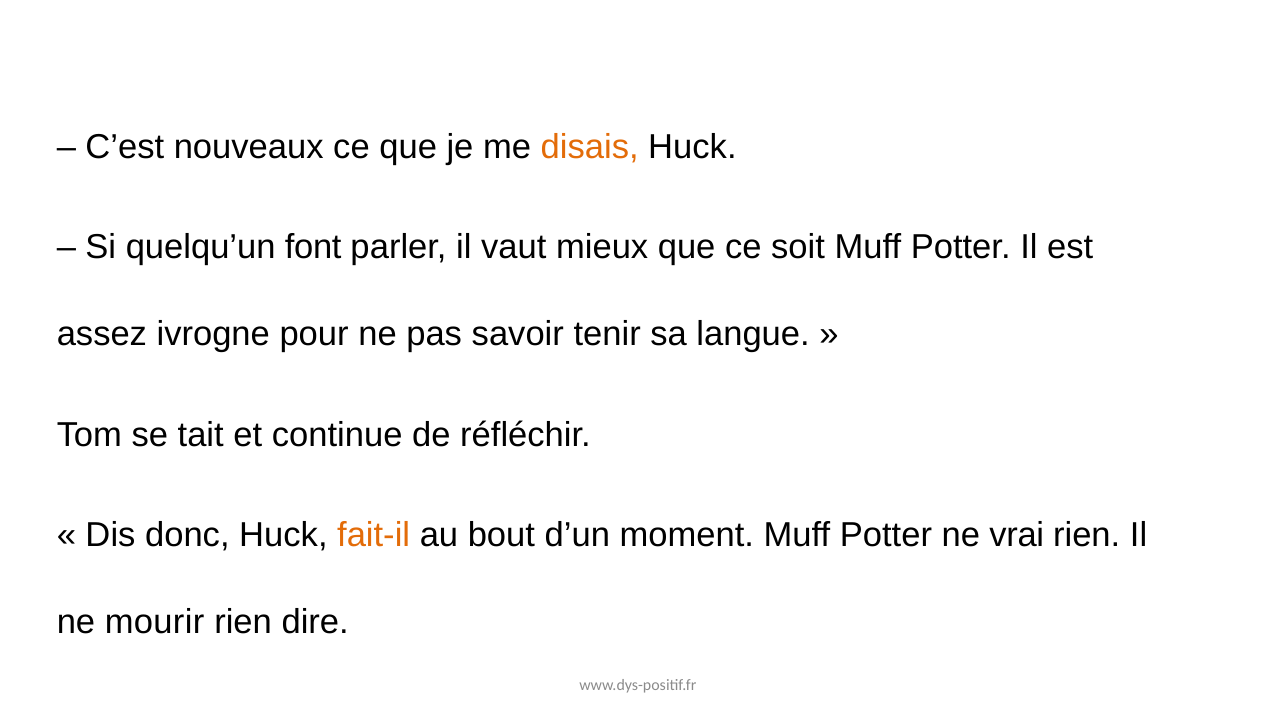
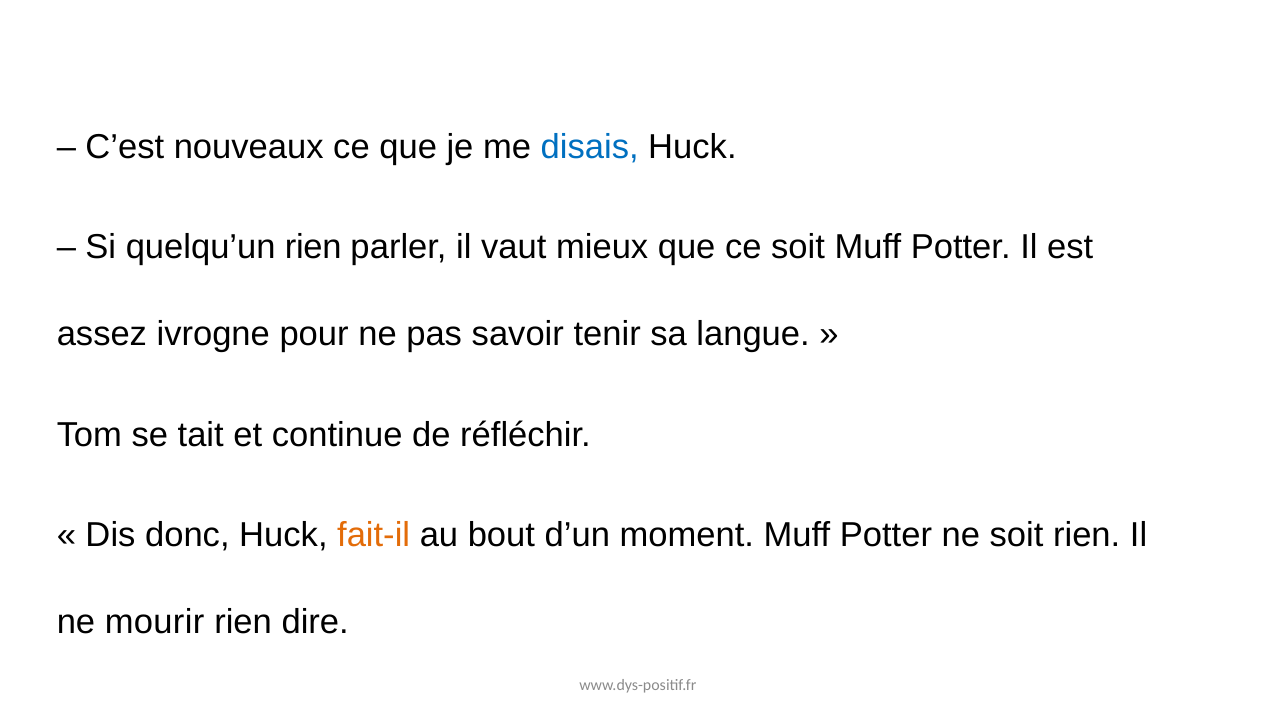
disais colour: orange -> blue (590, 147)
quelqu’un font: font -> rien (313, 247)
ne vrai: vrai -> soit (1017, 535)
